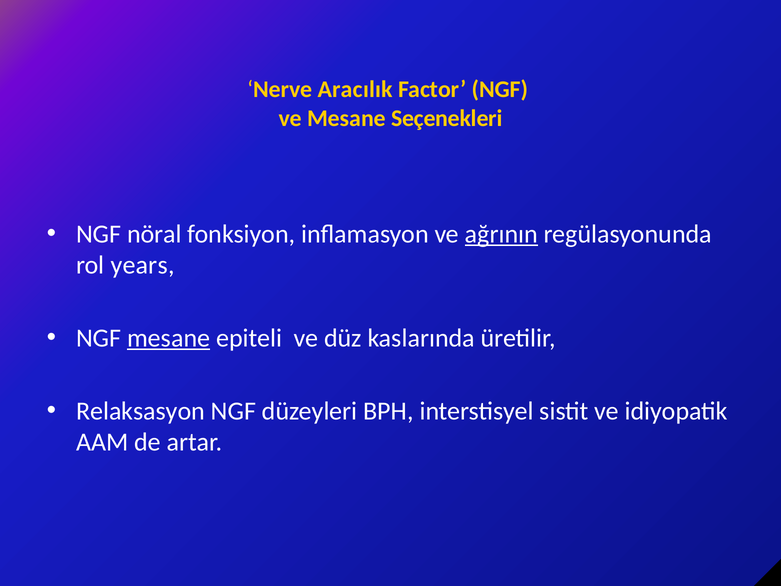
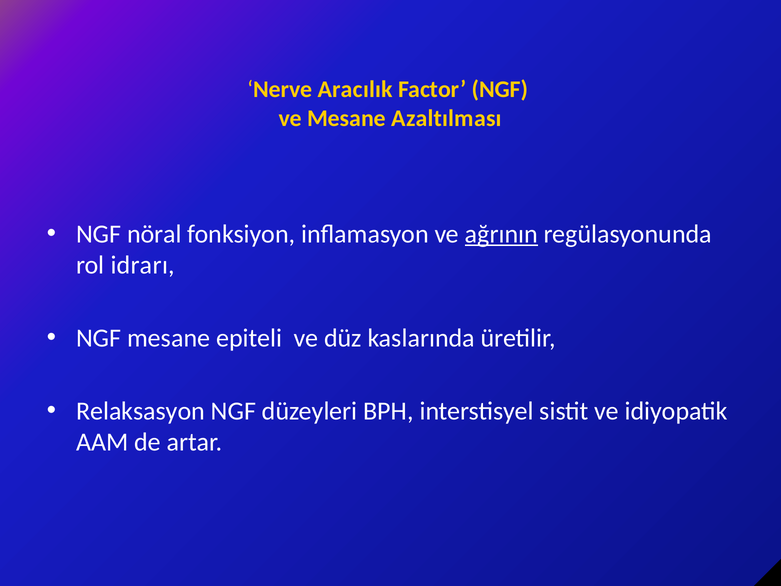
Seçenekleri: Seçenekleri -> Azaltılması (447, 118)
years: years -> idrarı (143, 265)
mesane underline: present -> none (169, 338)
